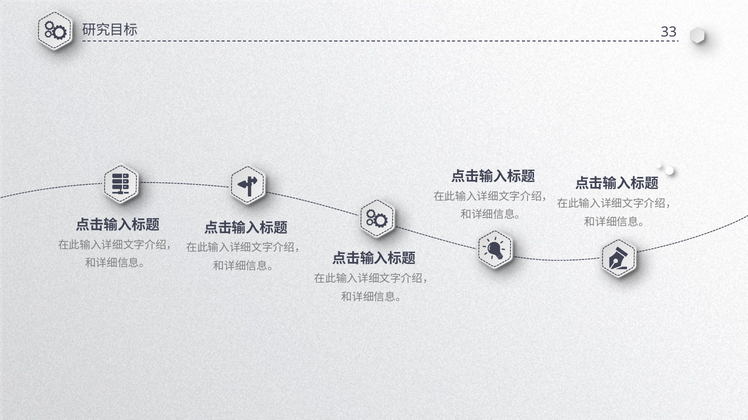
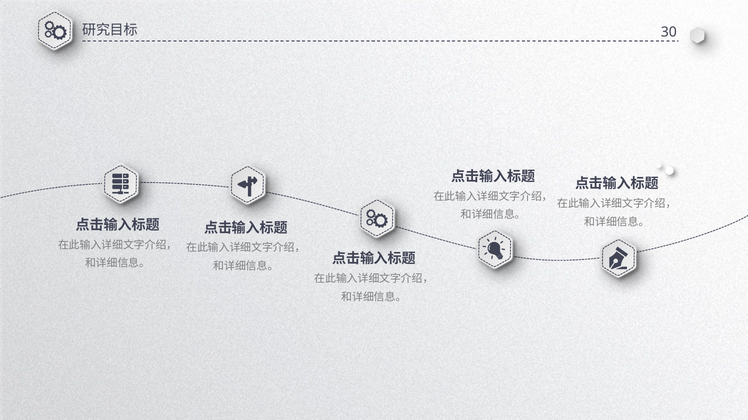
33: 33 -> 30 (669, 32)
